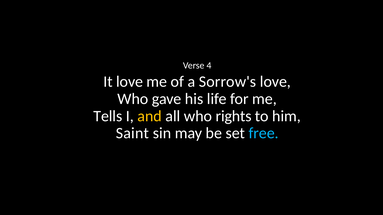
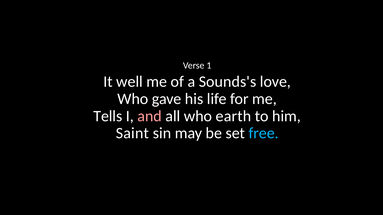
4: 4 -> 1 (209, 66)
It love: love -> well (130, 82)
Sorrow's: Sorrow's -> Sounds's (228, 82)
and colour: yellow -> pink (150, 116)
rights: rights -> earth (233, 116)
